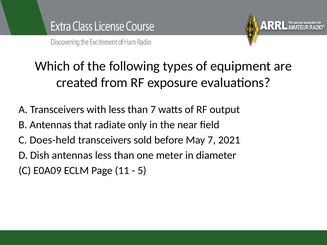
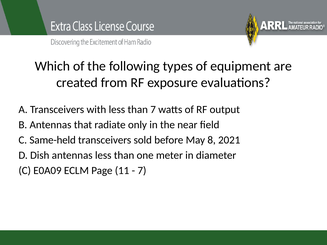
Does-held: Does-held -> Same-held (53, 140)
May 7: 7 -> 8 (212, 140)
5: 5 -> 7 (142, 171)
